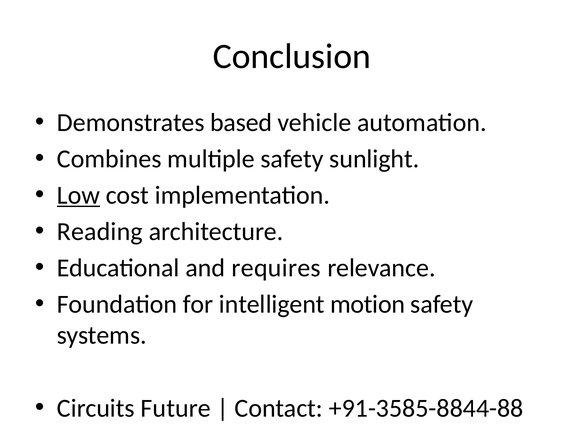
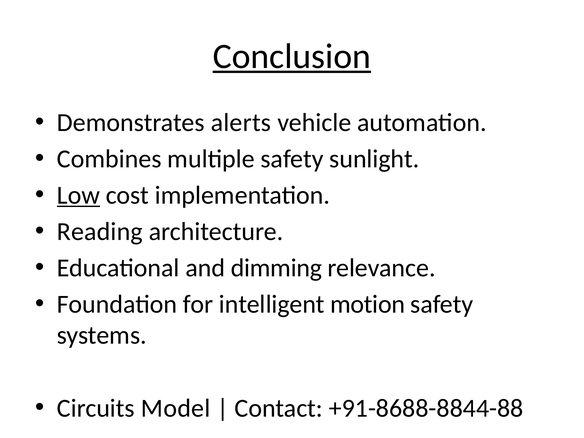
Conclusion underline: none -> present (292, 57)
based: based -> alerts (241, 123)
requires: requires -> dimming (276, 268)
Future: Future -> Model (176, 408)
+91-3585-8844-88: +91-3585-8844-88 -> +91-8688-8844-88 (426, 408)
